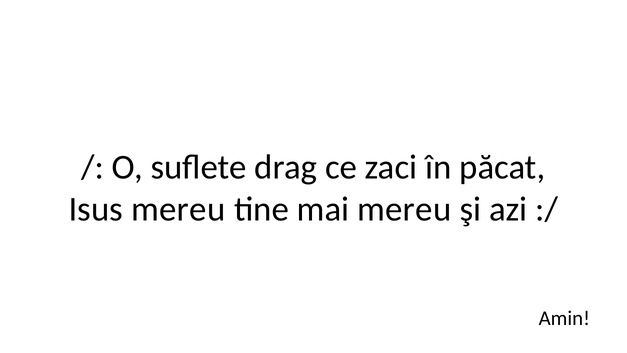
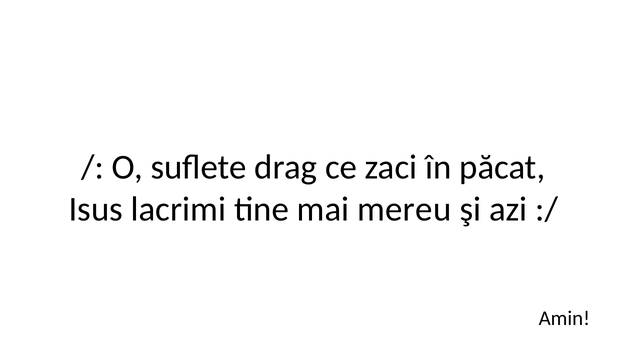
Isus mereu: mereu -> lacrimi (178, 209)
